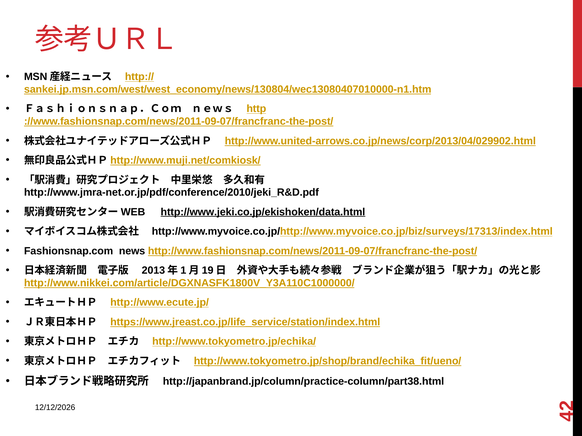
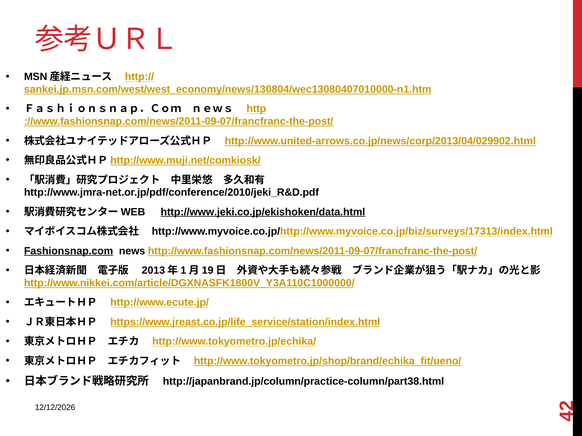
Fashionsnap.com underline: none -> present (69, 251)
